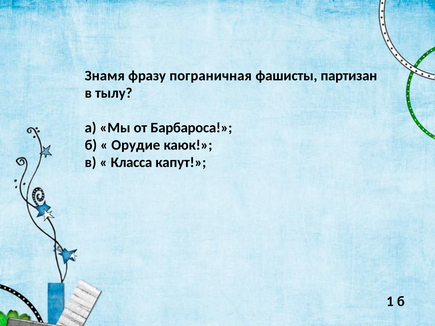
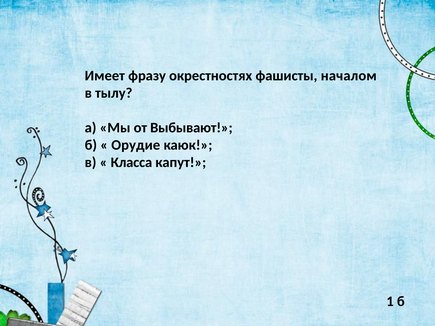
Знамя: Знамя -> Имеет (105, 76)
пограничная: пограничная -> окрестностях (211, 76)
партизан: партизан -> началом (349, 76)
Барбароса: Барбароса -> Выбывают (191, 128)
